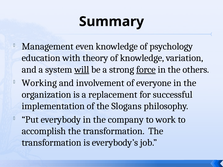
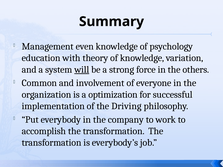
force underline: present -> none (146, 70)
Working: Working -> Common (39, 83)
replacement: replacement -> optimization (113, 95)
Slogans: Slogans -> Driving (126, 106)
